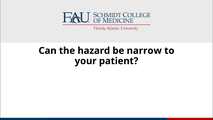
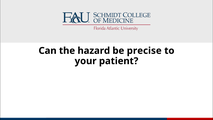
narrow: narrow -> precise (144, 51)
